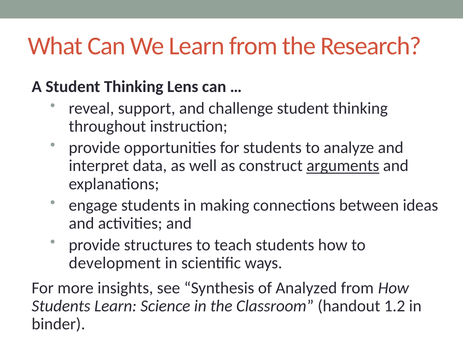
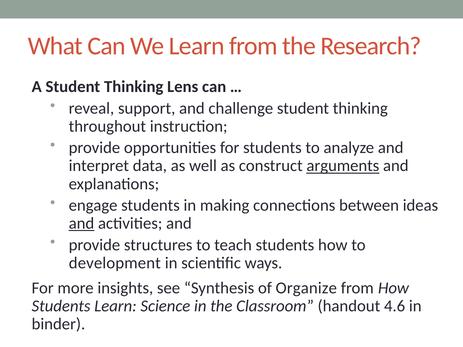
and underline: none -> present (81, 224)
Analyzed: Analyzed -> Organize (306, 288)
1.2: 1.2 -> 4.6 (395, 306)
